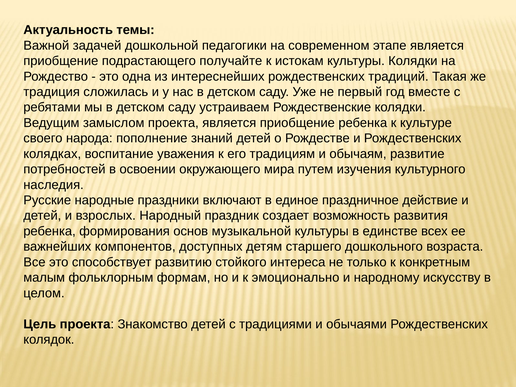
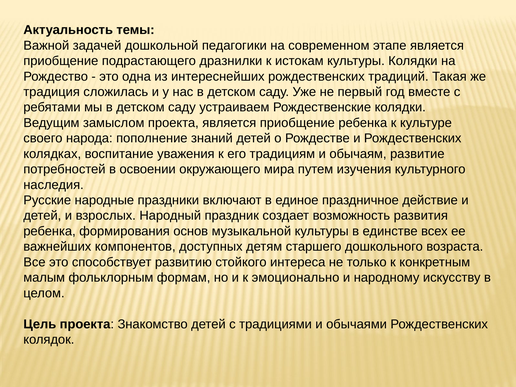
получайте: получайте -> дразнилки (231, 61)
